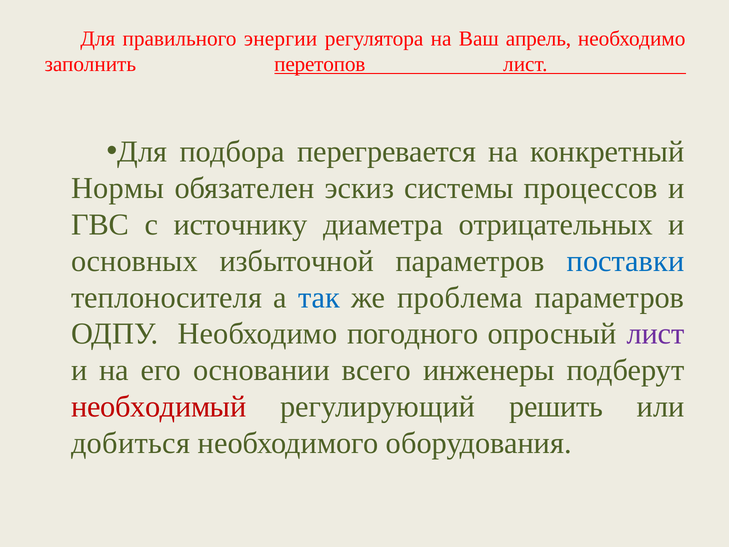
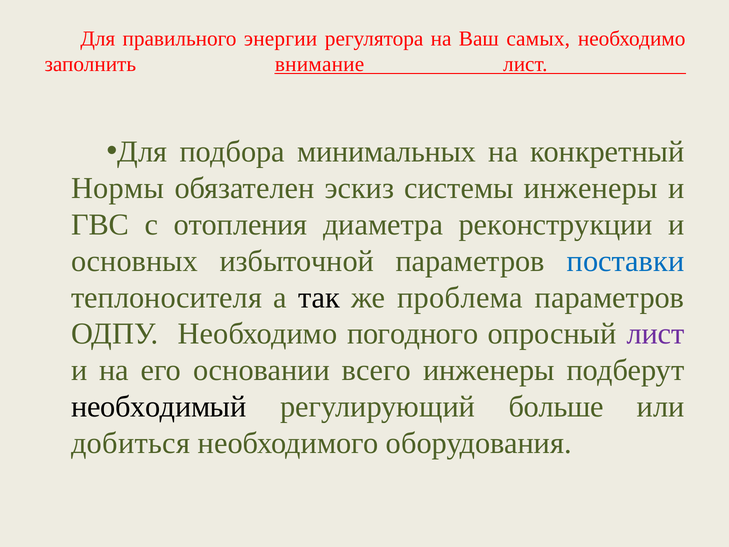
апрель: апрель -> самых (538, 39)
перетопов: перетопов -> внимание (320, 64)
перегревается: перегревается -> минимальных (387, 152)
системы процессов: процессов -> инженеры (591, 188)
источнику: источнику -> отопления (241, 224)
отрицательных: отрицательных -> реконструкции (556, 224)
так colour: blue -> black (319, 297)
необходимый colour: red -> black (159, 407)
решить: решить -> больше (556, 407)
